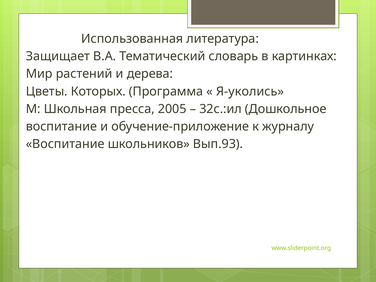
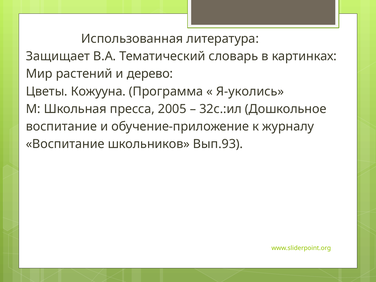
дерева: дерева -> дерево (150, 74)
Которых: Которых -> Кожууна (98, 91)
